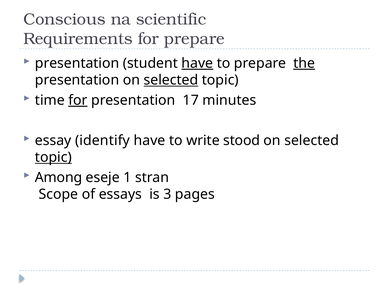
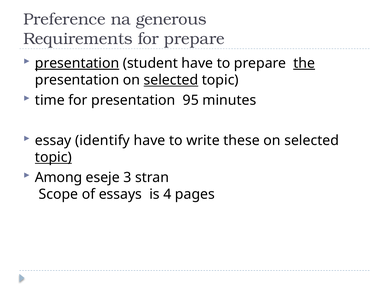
Conscious: Conscious -> Preference (64, 19)
scientific: scientific -> generous (171, 19)
presentation underline: none -> present (77, 63)
have underline: present -> none (197, 63)
for underline: present -> none (78, 100)
17: 17 -> 95 (191, 100)
stood: stood -> these (242, 140)
1: 1 -> 3 (127, 177)
3: 3 -> 4 (167, 194)
